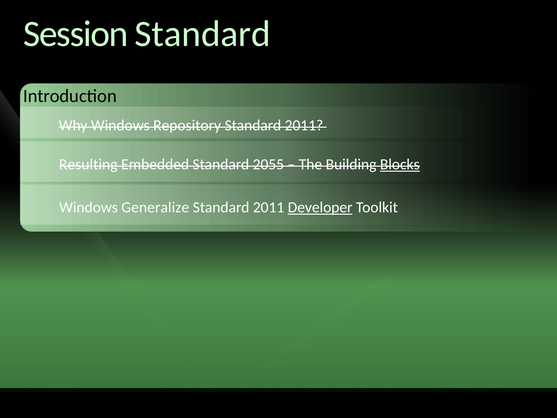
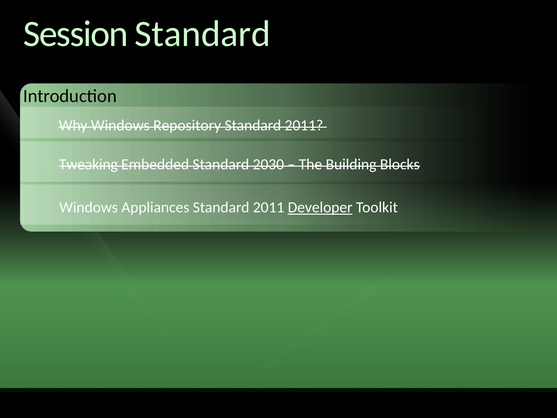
Resulting: Resulting -> Tweaking (88, 164)
2055: 2055 -> 2030 (268, 164)
Blocks underline: present -> none (400, 164)
Generalize: Generalize -> Appliances (155, 207)
